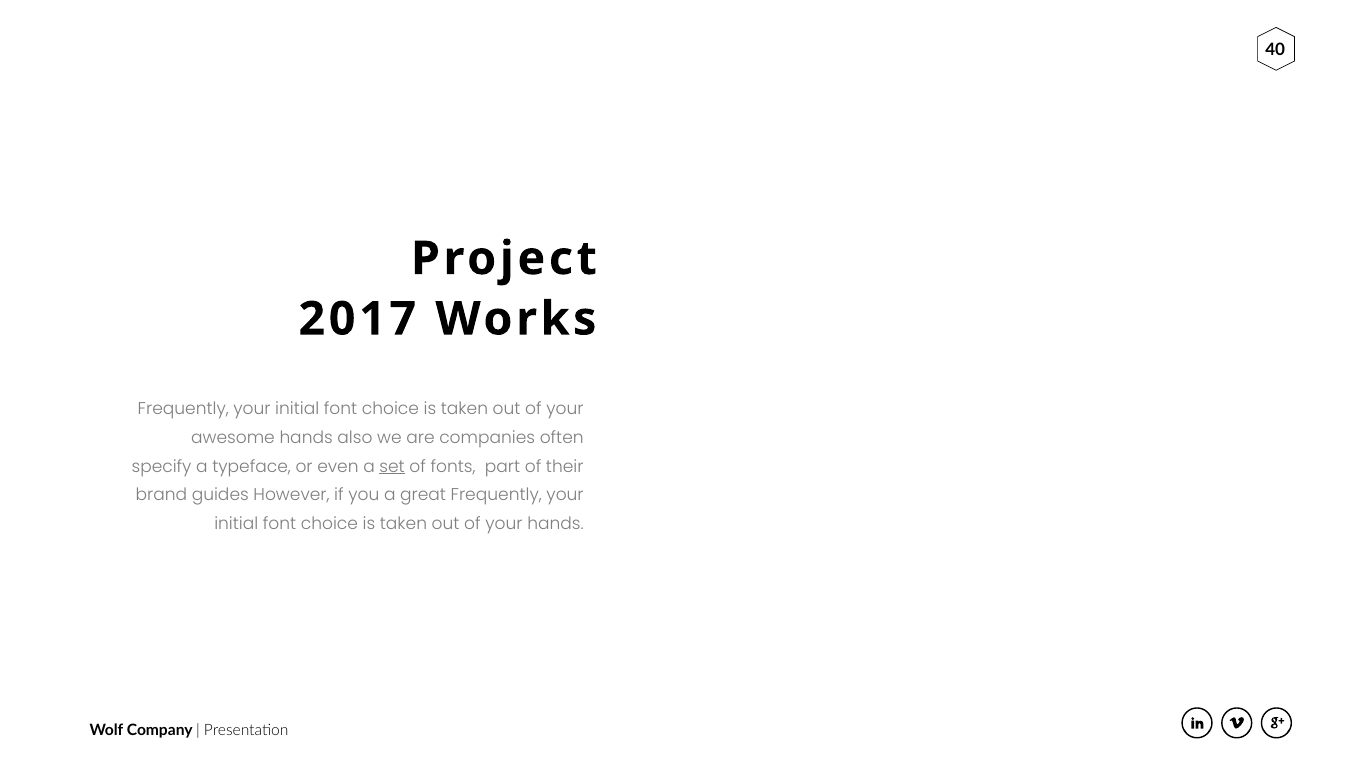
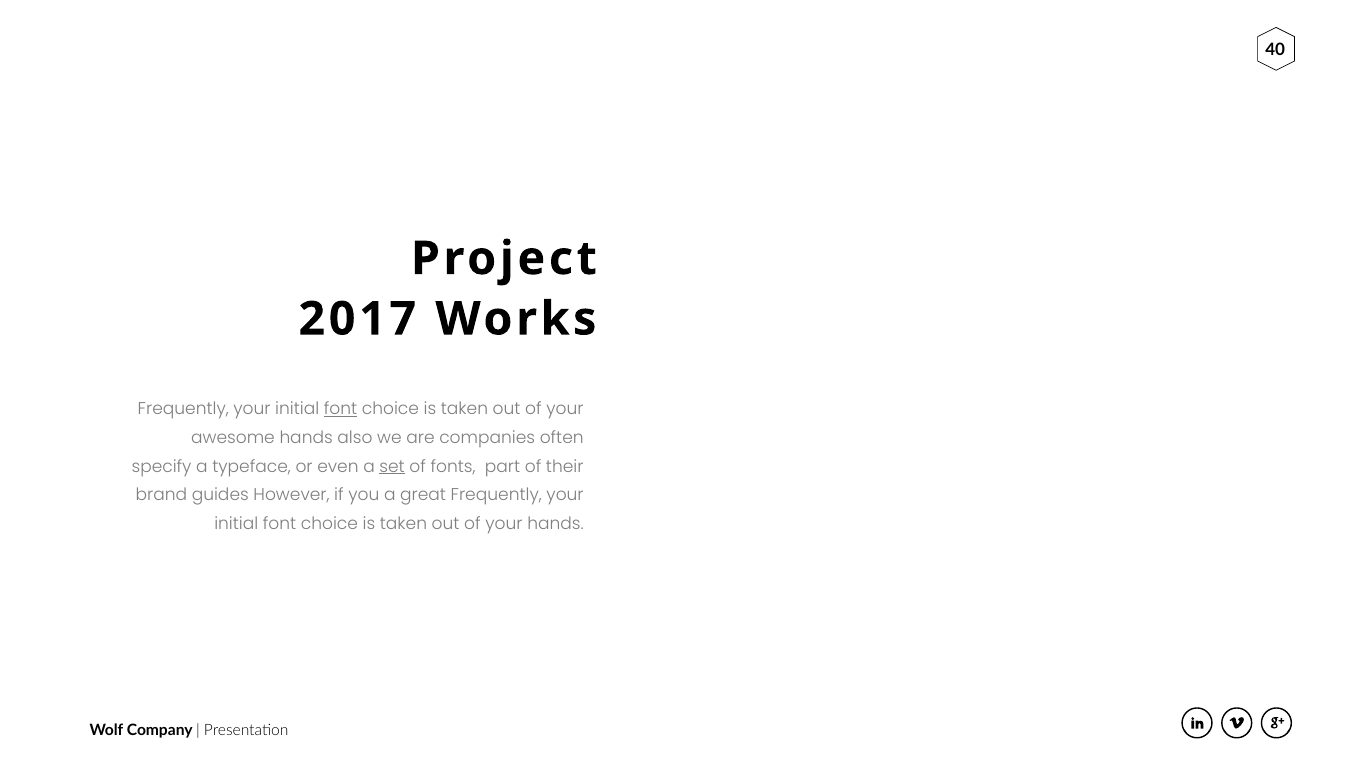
font underline: none -> present (341, 409)
